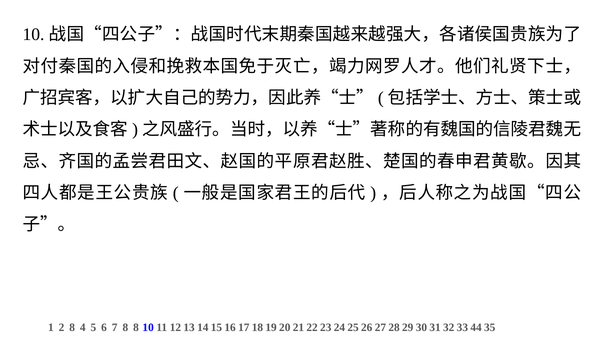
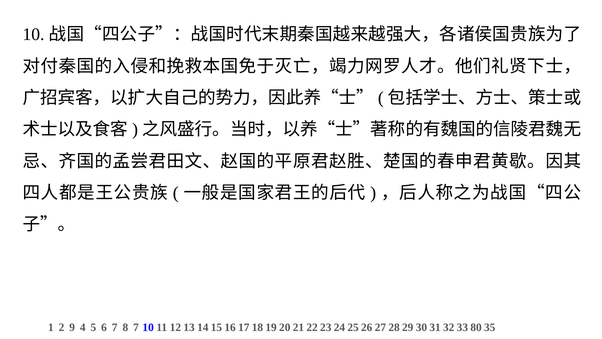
2 8: 8 -> 9 (72, 327)
8 8: 8 -> 7 (136, 327)
44: 44 -> 80 (476, 327)
